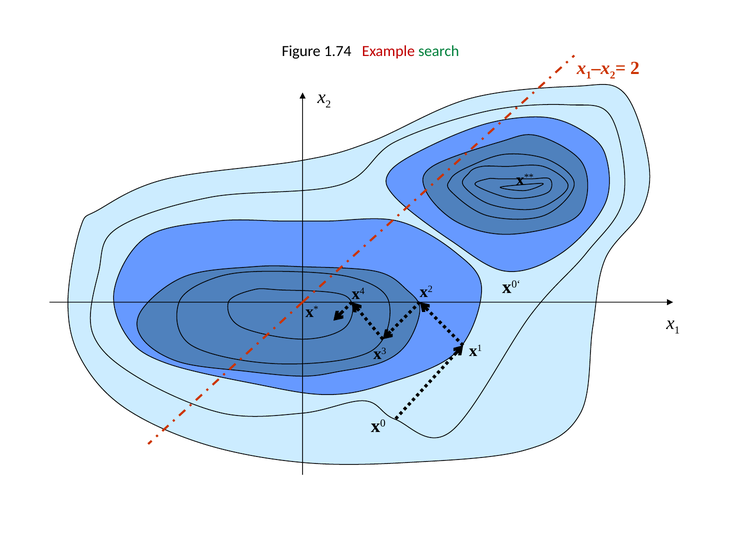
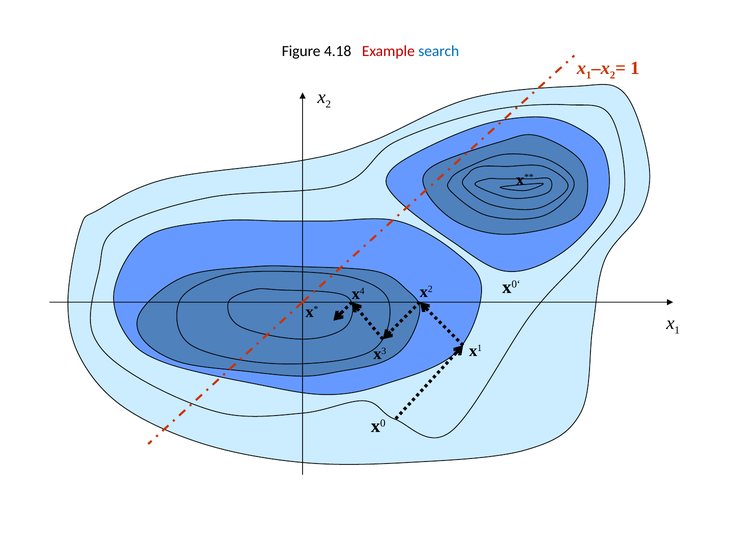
1.74: 1.74 -> 4.18 (338, 51)
search colour: green -> blue (439, 51)
2: 2 -> 1 (635, 68)
